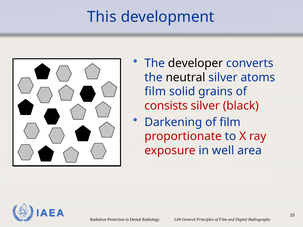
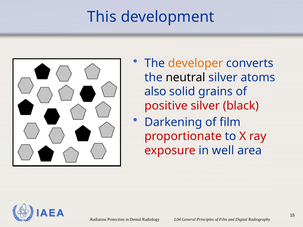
developer colour: black -> orange (196, 63)
film: film -> also (155, 92)
consists: consists -> positive (166, 106)
